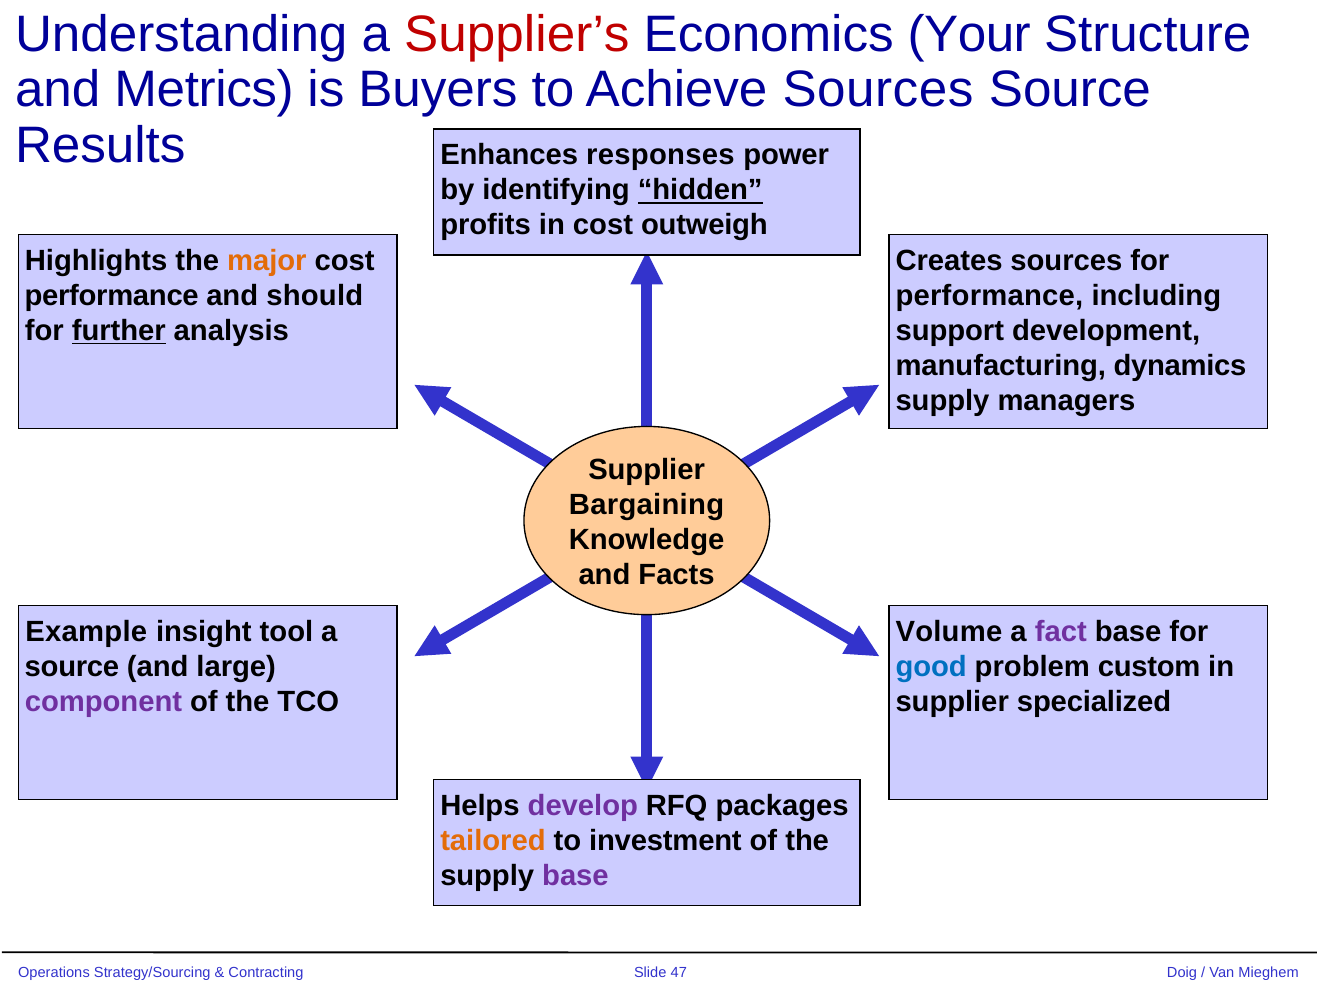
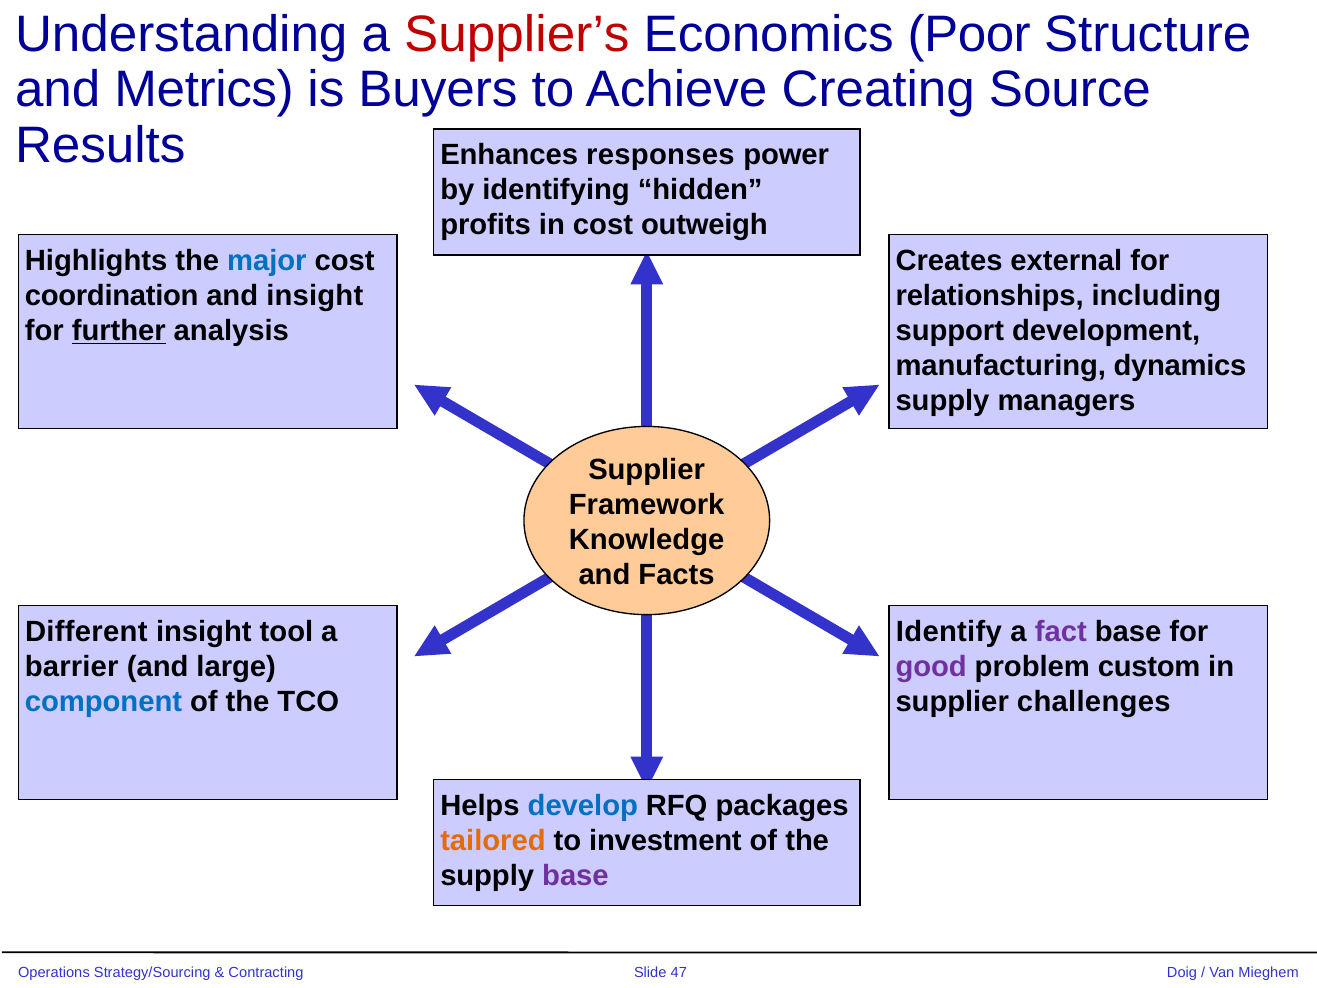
Your: Your -> Poor (969, 35)
Achieve Sources: Sources -> Creating (878, 90)
hidden underline: present -> none (700, 190)
major colour: orange -> blue (267, 261)
Creates sources: sources -> external (1066, 261)
performance: performance -> coordination (112, 296)
and should: should -> insight (315, 296)
performance: performance -> relationships (990, 296)
Bargaining: Bargaining -> Framework (647, 505)
Example: Example -> Different (86, 632)
Volume: Volume -> Identify (949, 632)
source: source -> barrier (72, 667)
good colour: blue -> purple (931, 667)
component colour: purple -> blue (103, 702)
specialized: specialized -> challenges (1094, 702)
develop colour: purple -> blue (583, 805)
